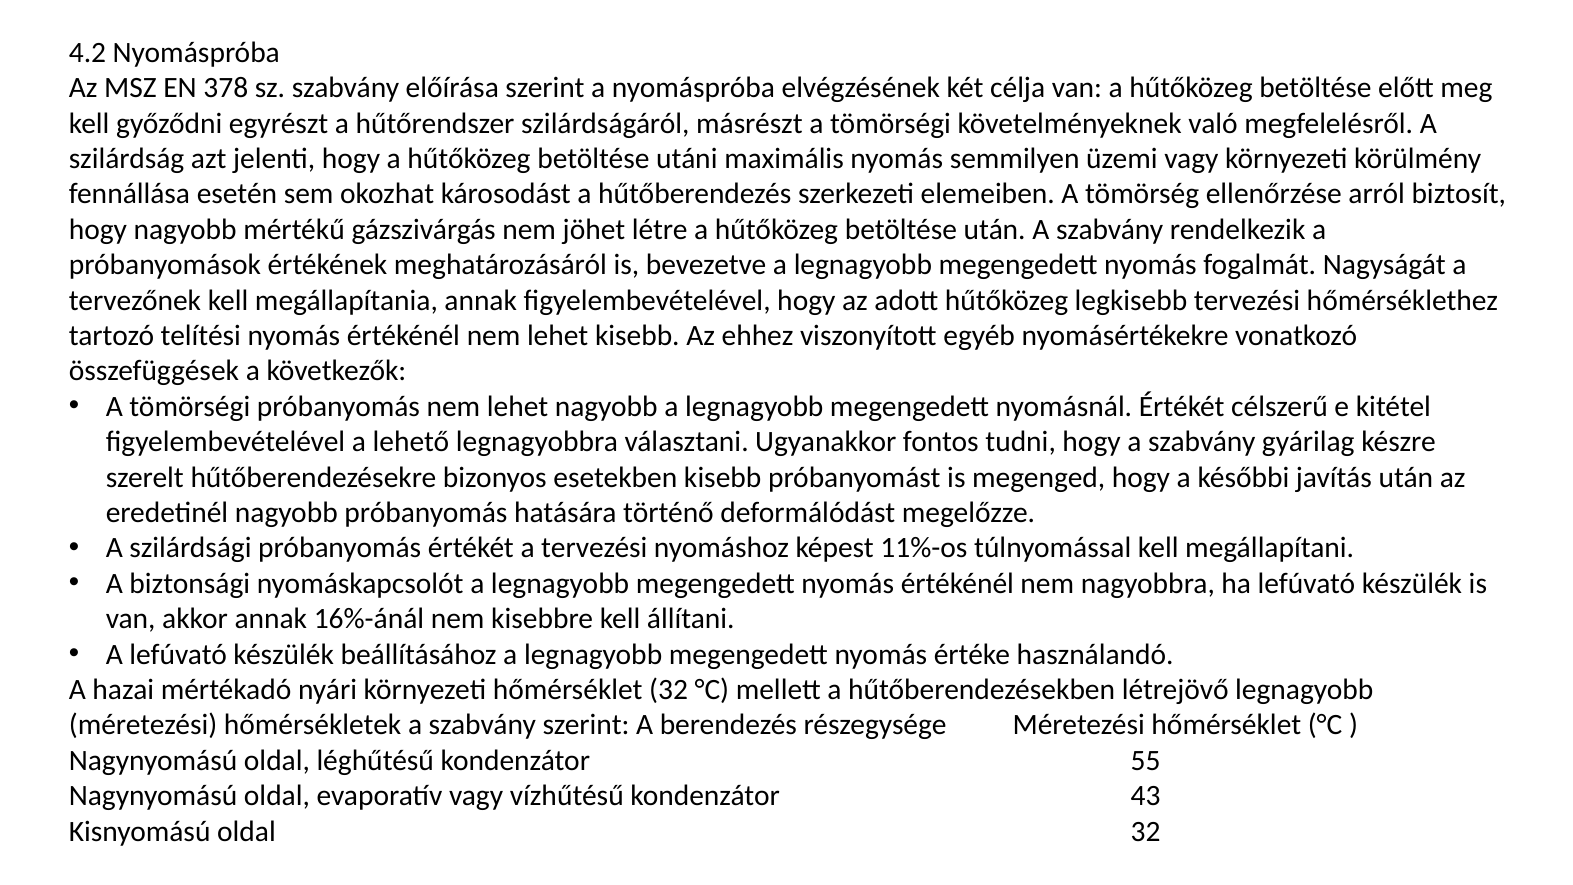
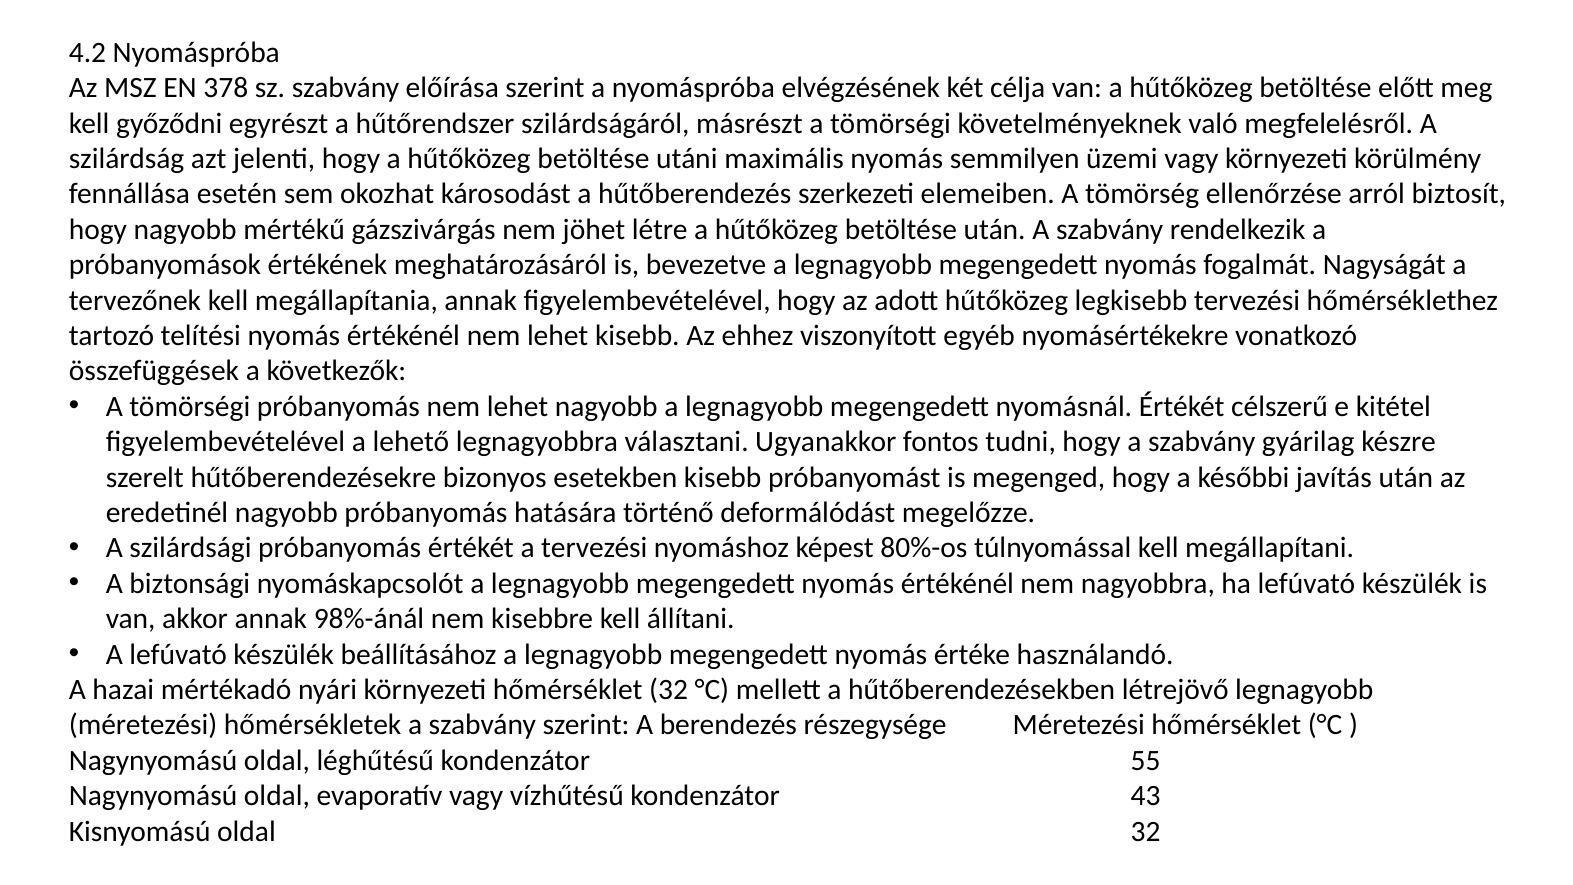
11%-os: 11%-os -> 80%-os (924, 548)
16%-ánál: 16%-ánál -> 98%-ánál (369, 619)
